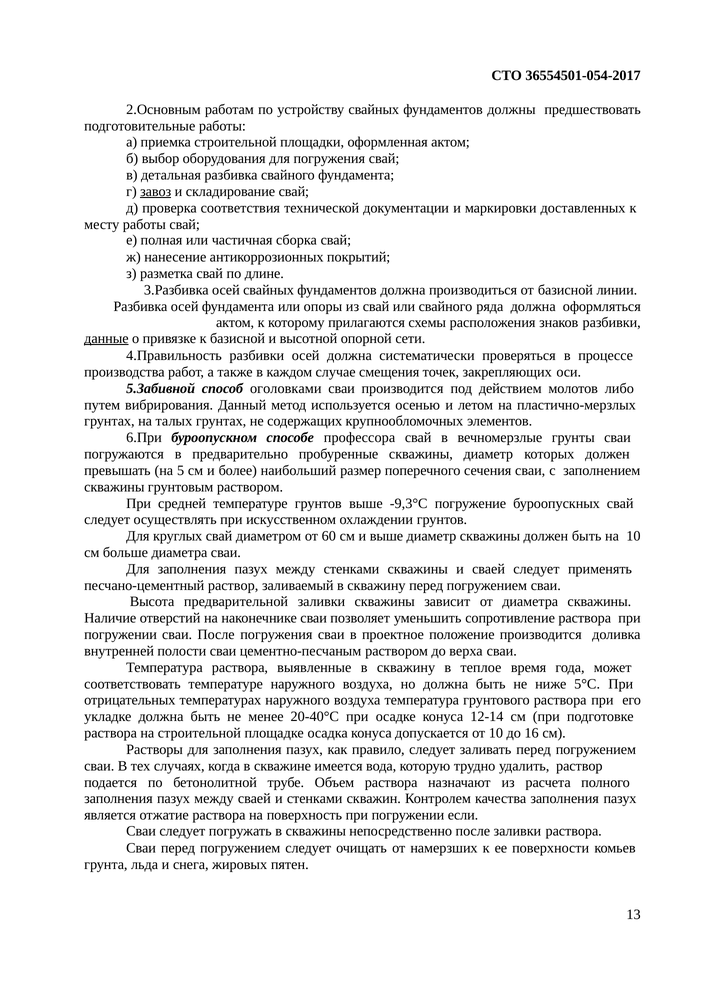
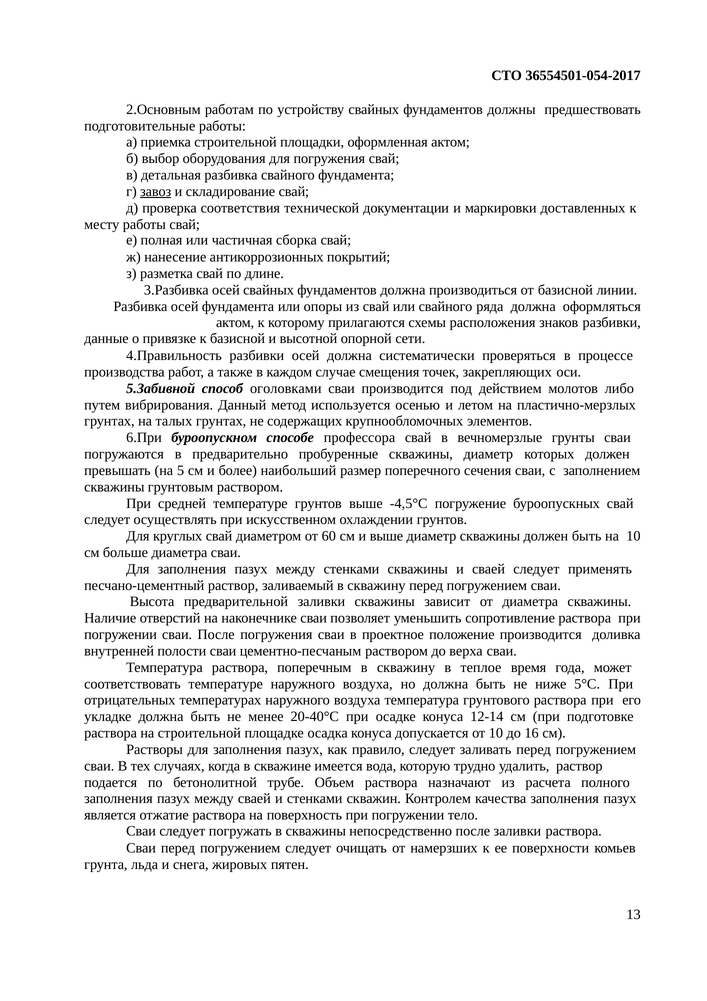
данные underline: present -> none (106, 338)
-9,3°С: -9,3°С -> -4,5°С (409, 503)
выявленные: выявленные -> поперечным (314, 667)
если: если -> тело (463, 815)
